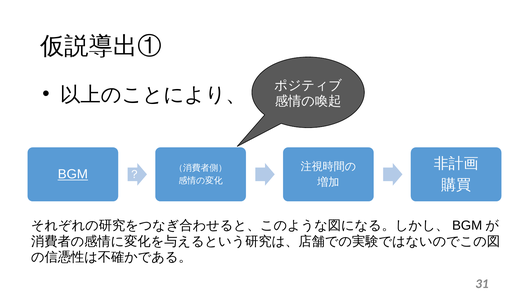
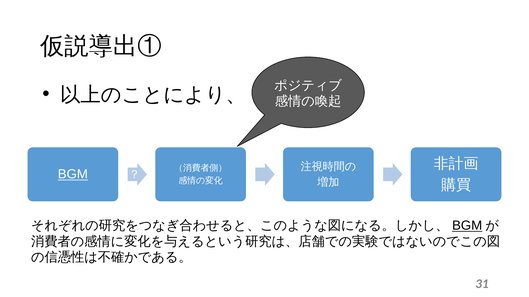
BGM underline: none -> present (467, 226)
